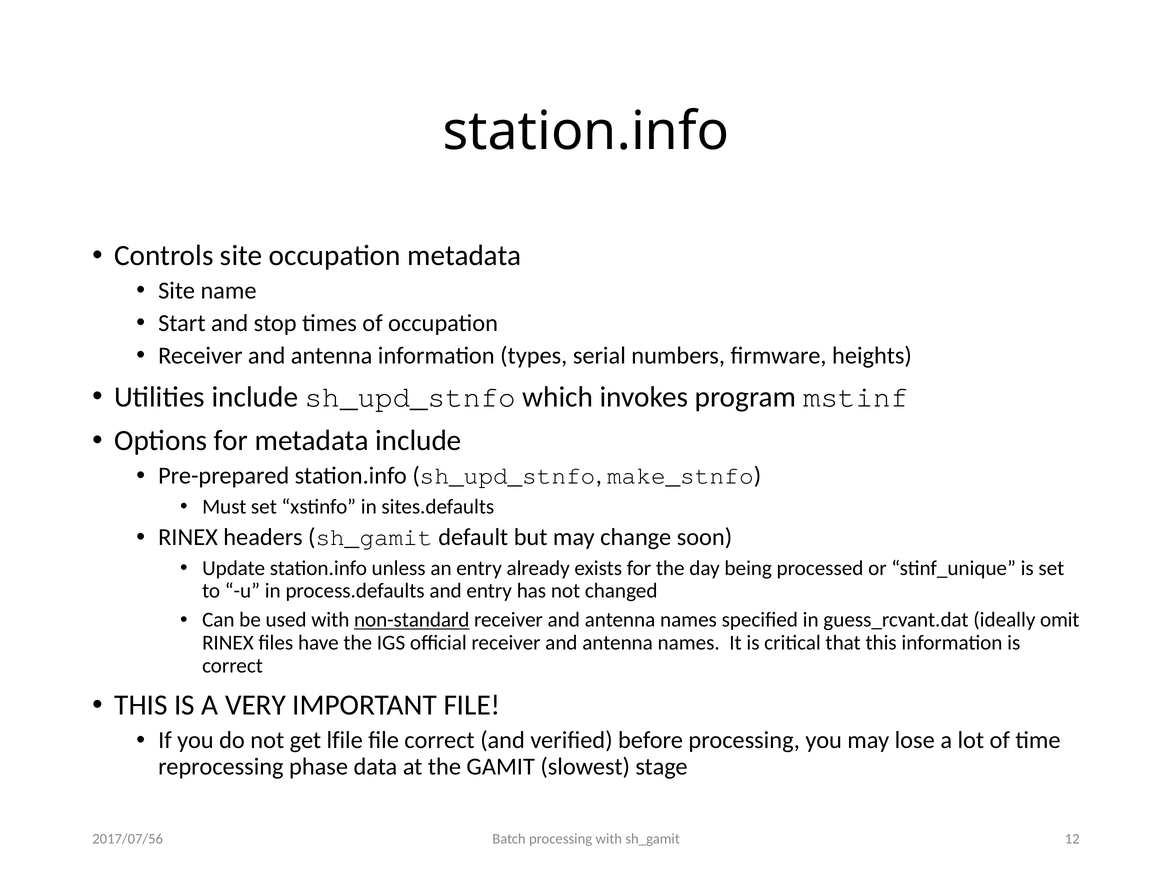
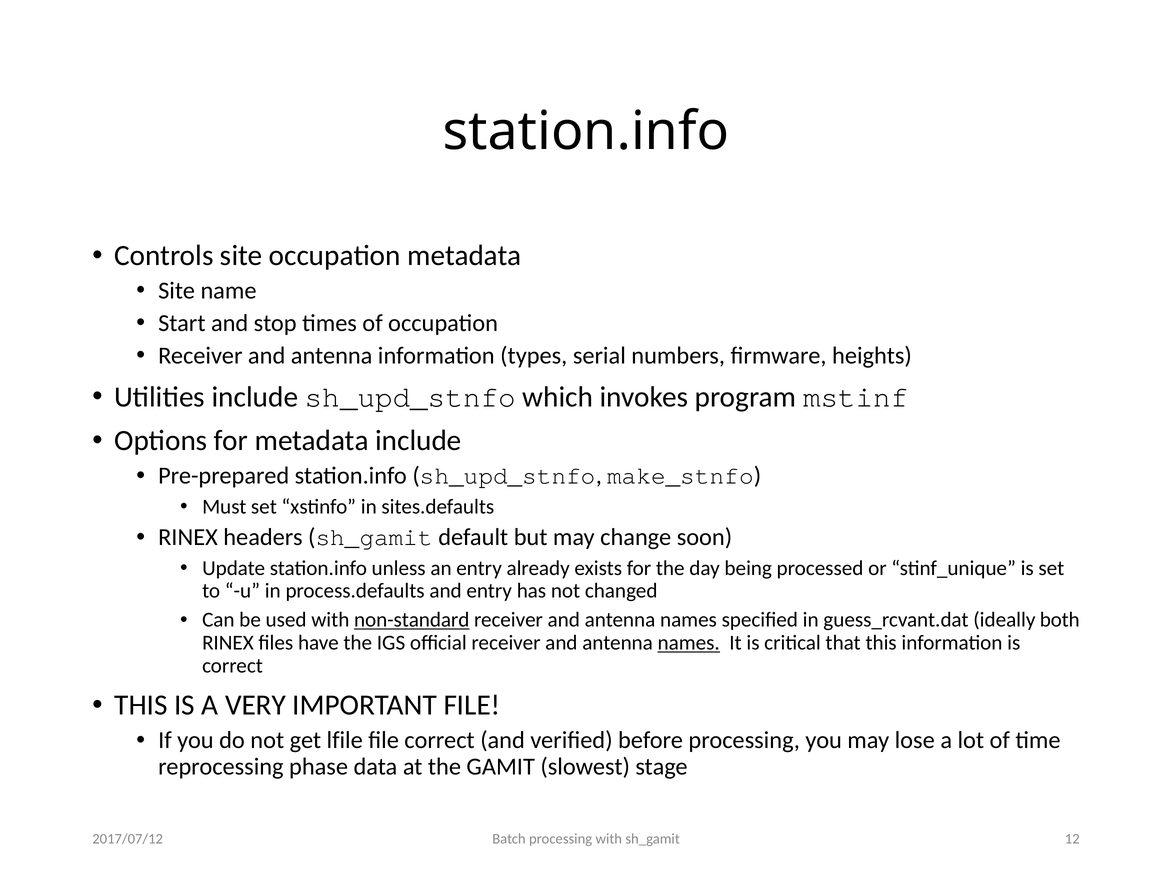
omit: omit -> both (1060, 620)
names underline: none -> present (689, 643)
2017/07/56: 2017/07/56 -> 2017/07/12 (128, 839)
